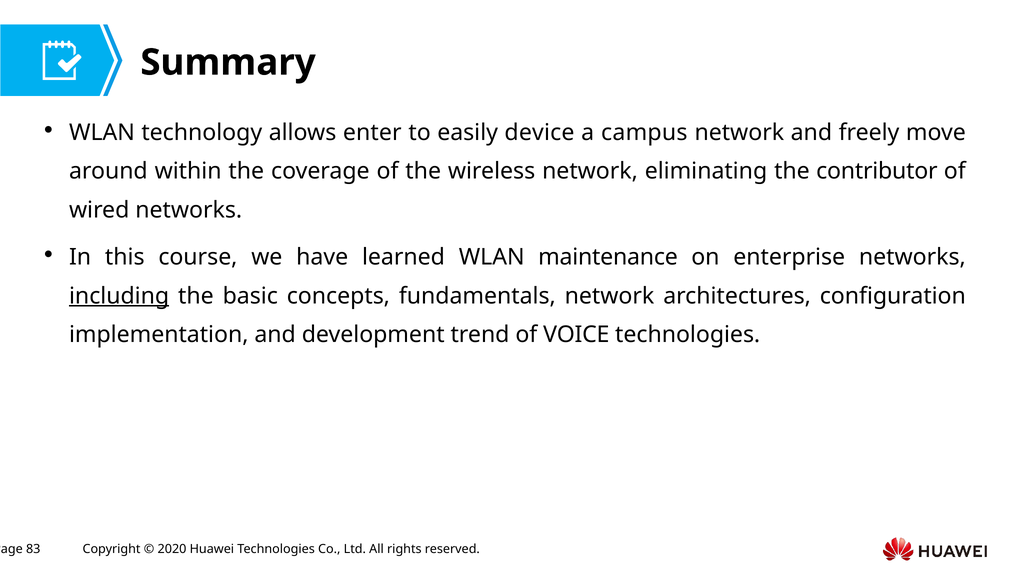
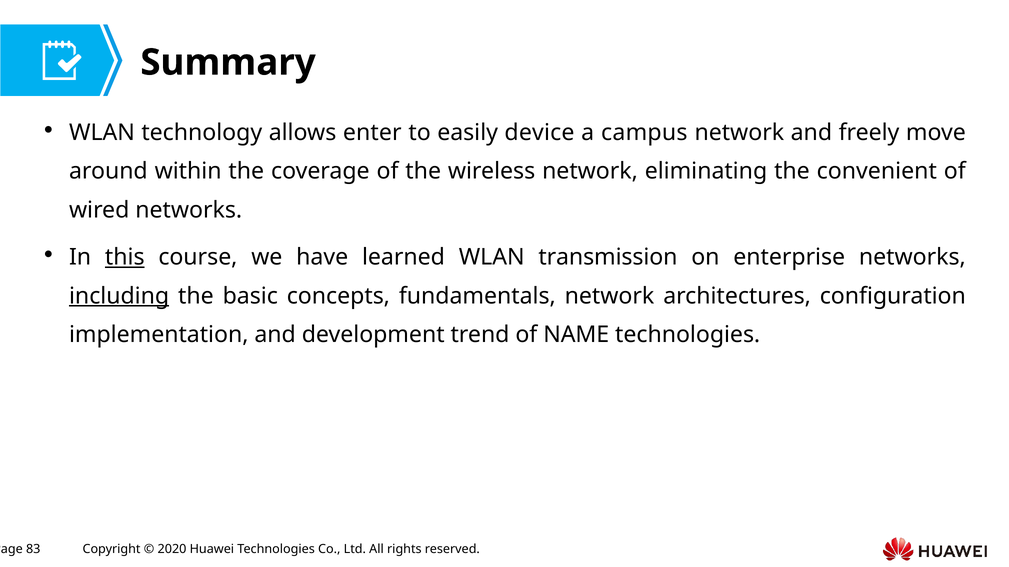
contributor: contributor -> convenient (877, 171)
this underline: none -> present (125, 257)
maintenance: maintenance -> transmission (608, 257)
VOICE: VOICE -> NAME (576, 335)
